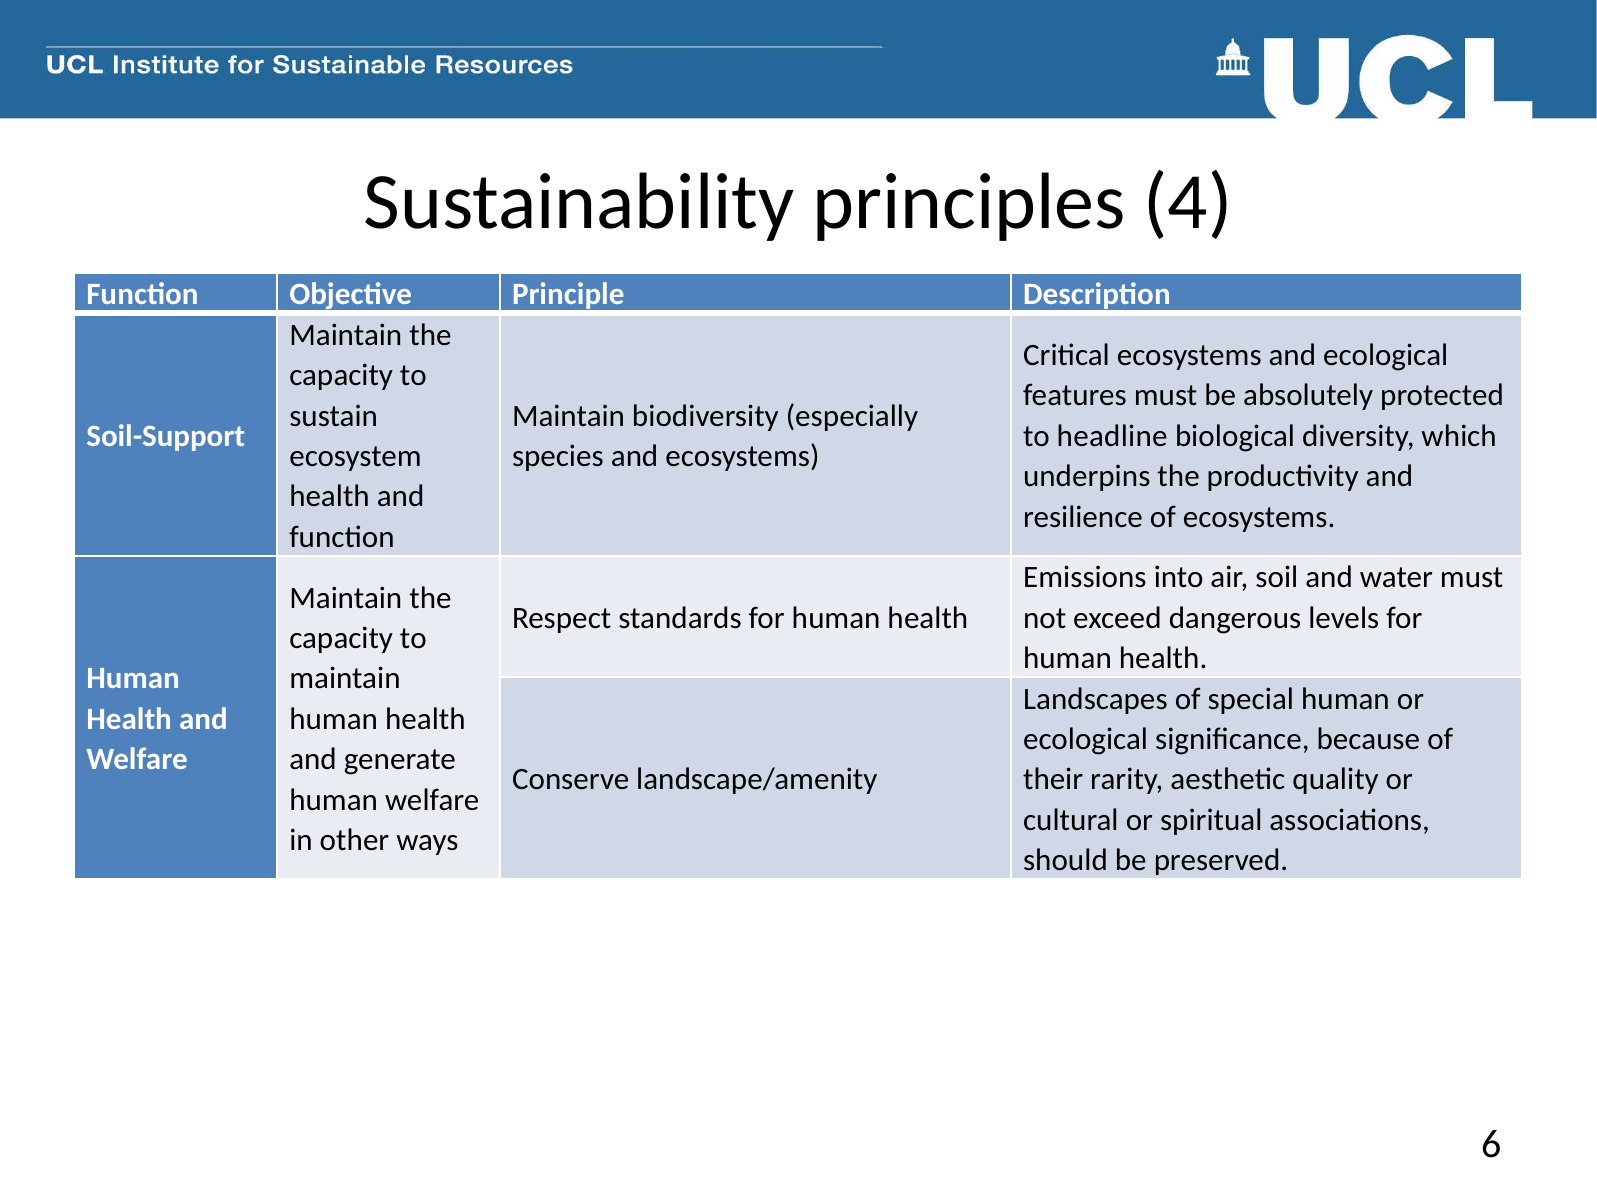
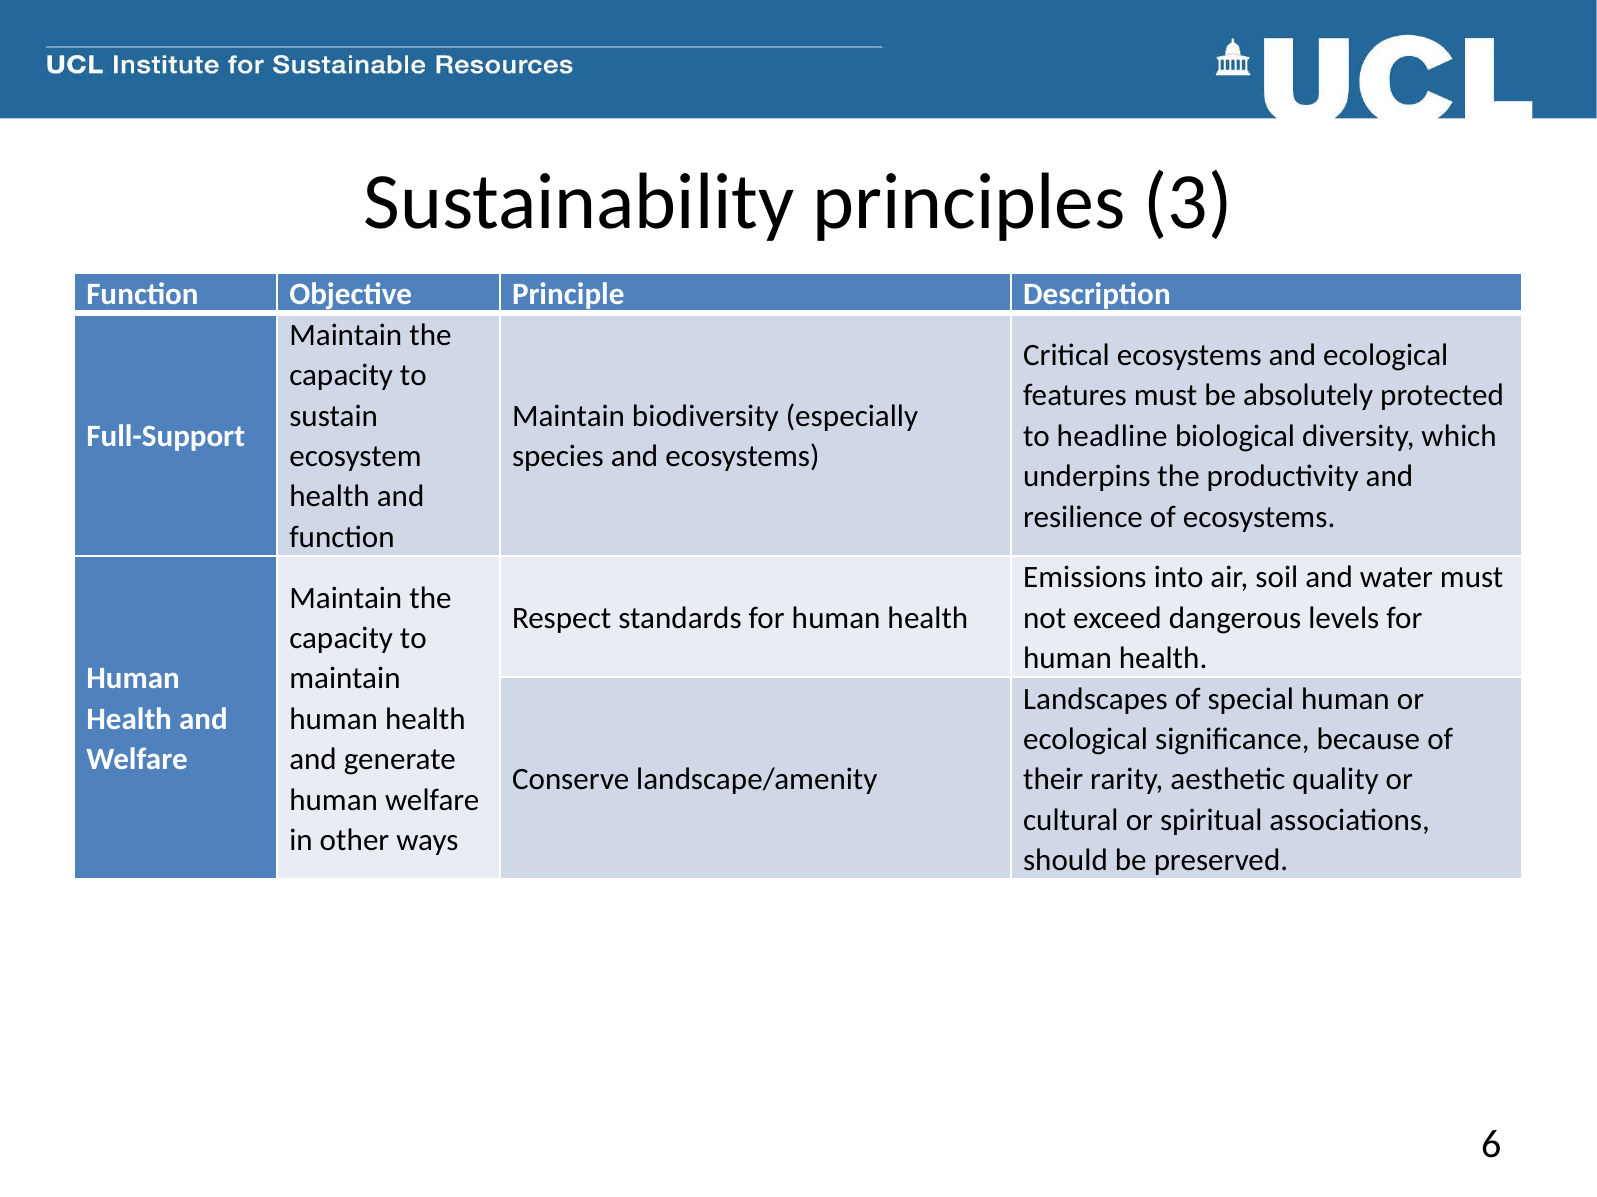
4: 4 -> 3 (1188, 202)
Soil-Support: Soil-Support -> Full-Support (166, 436)
